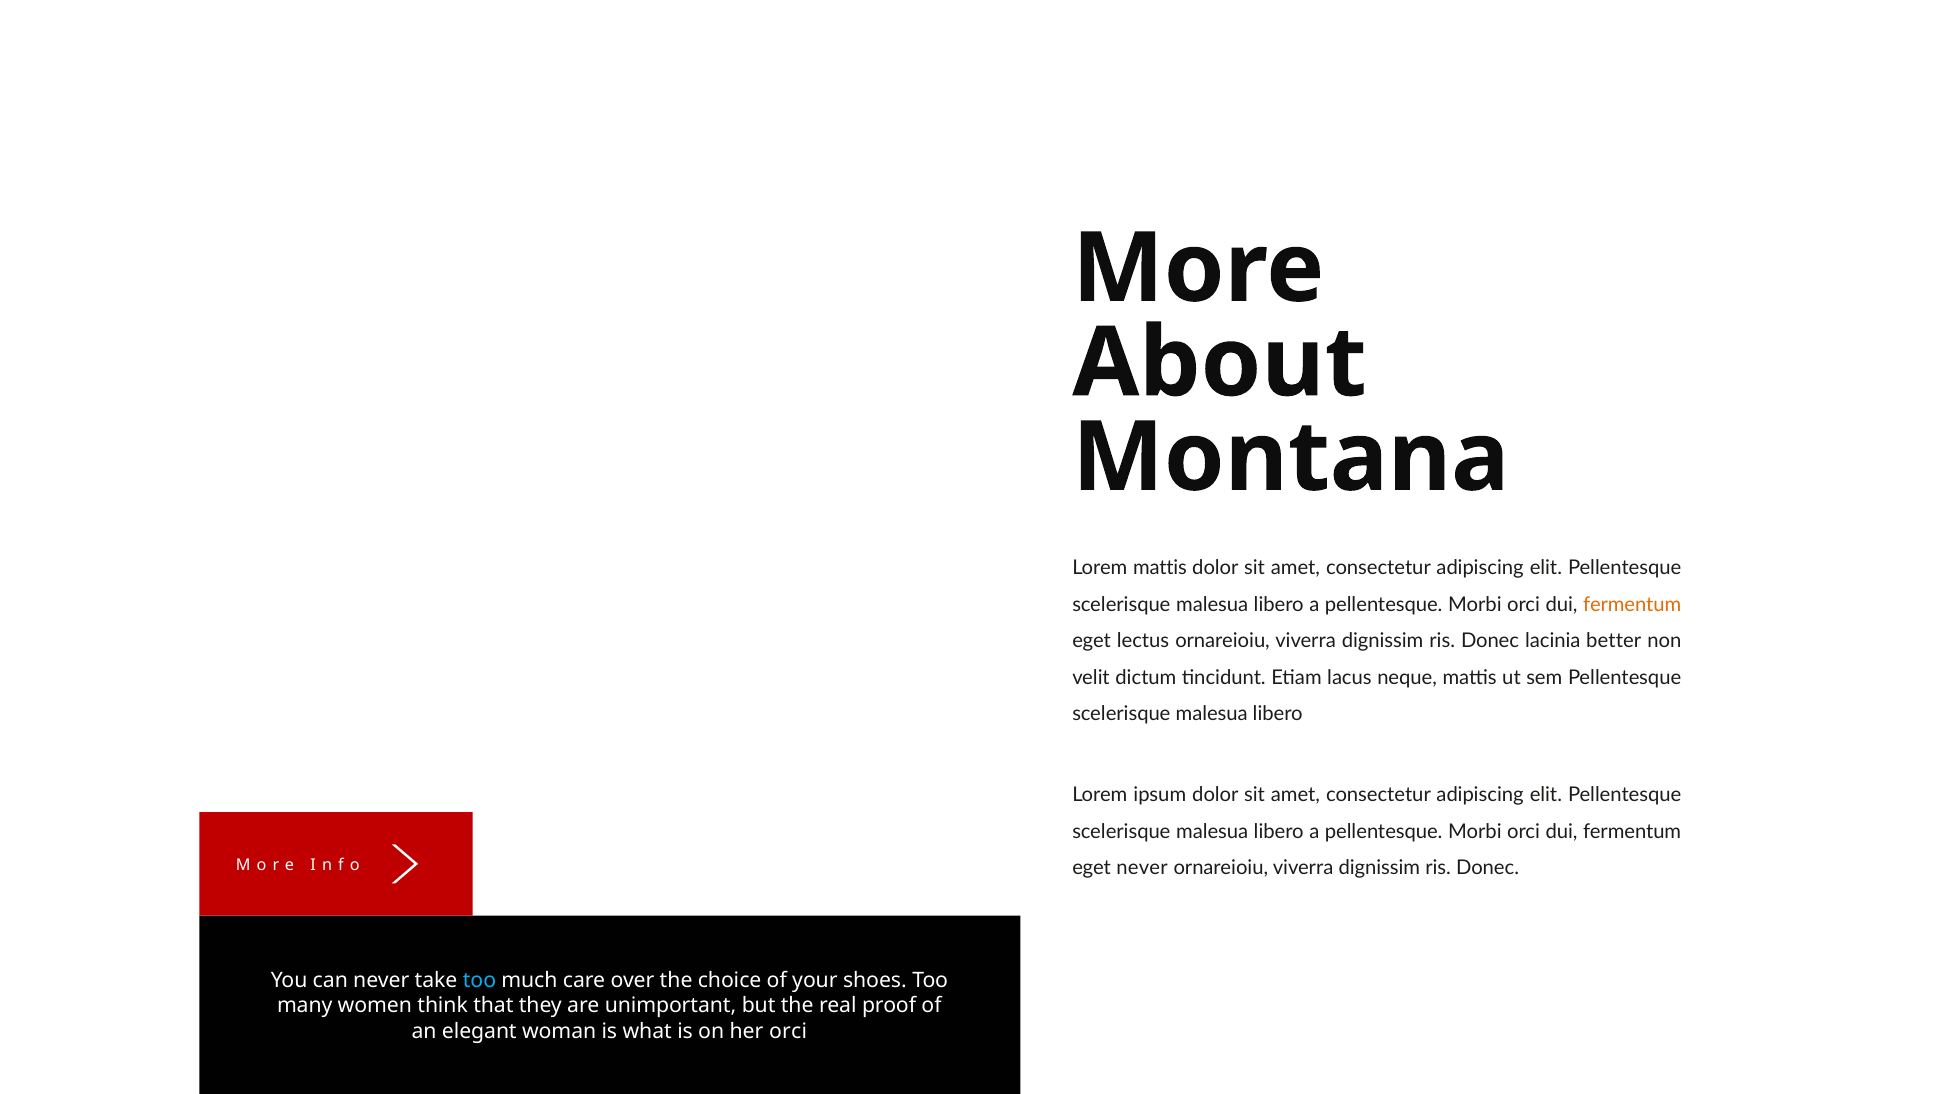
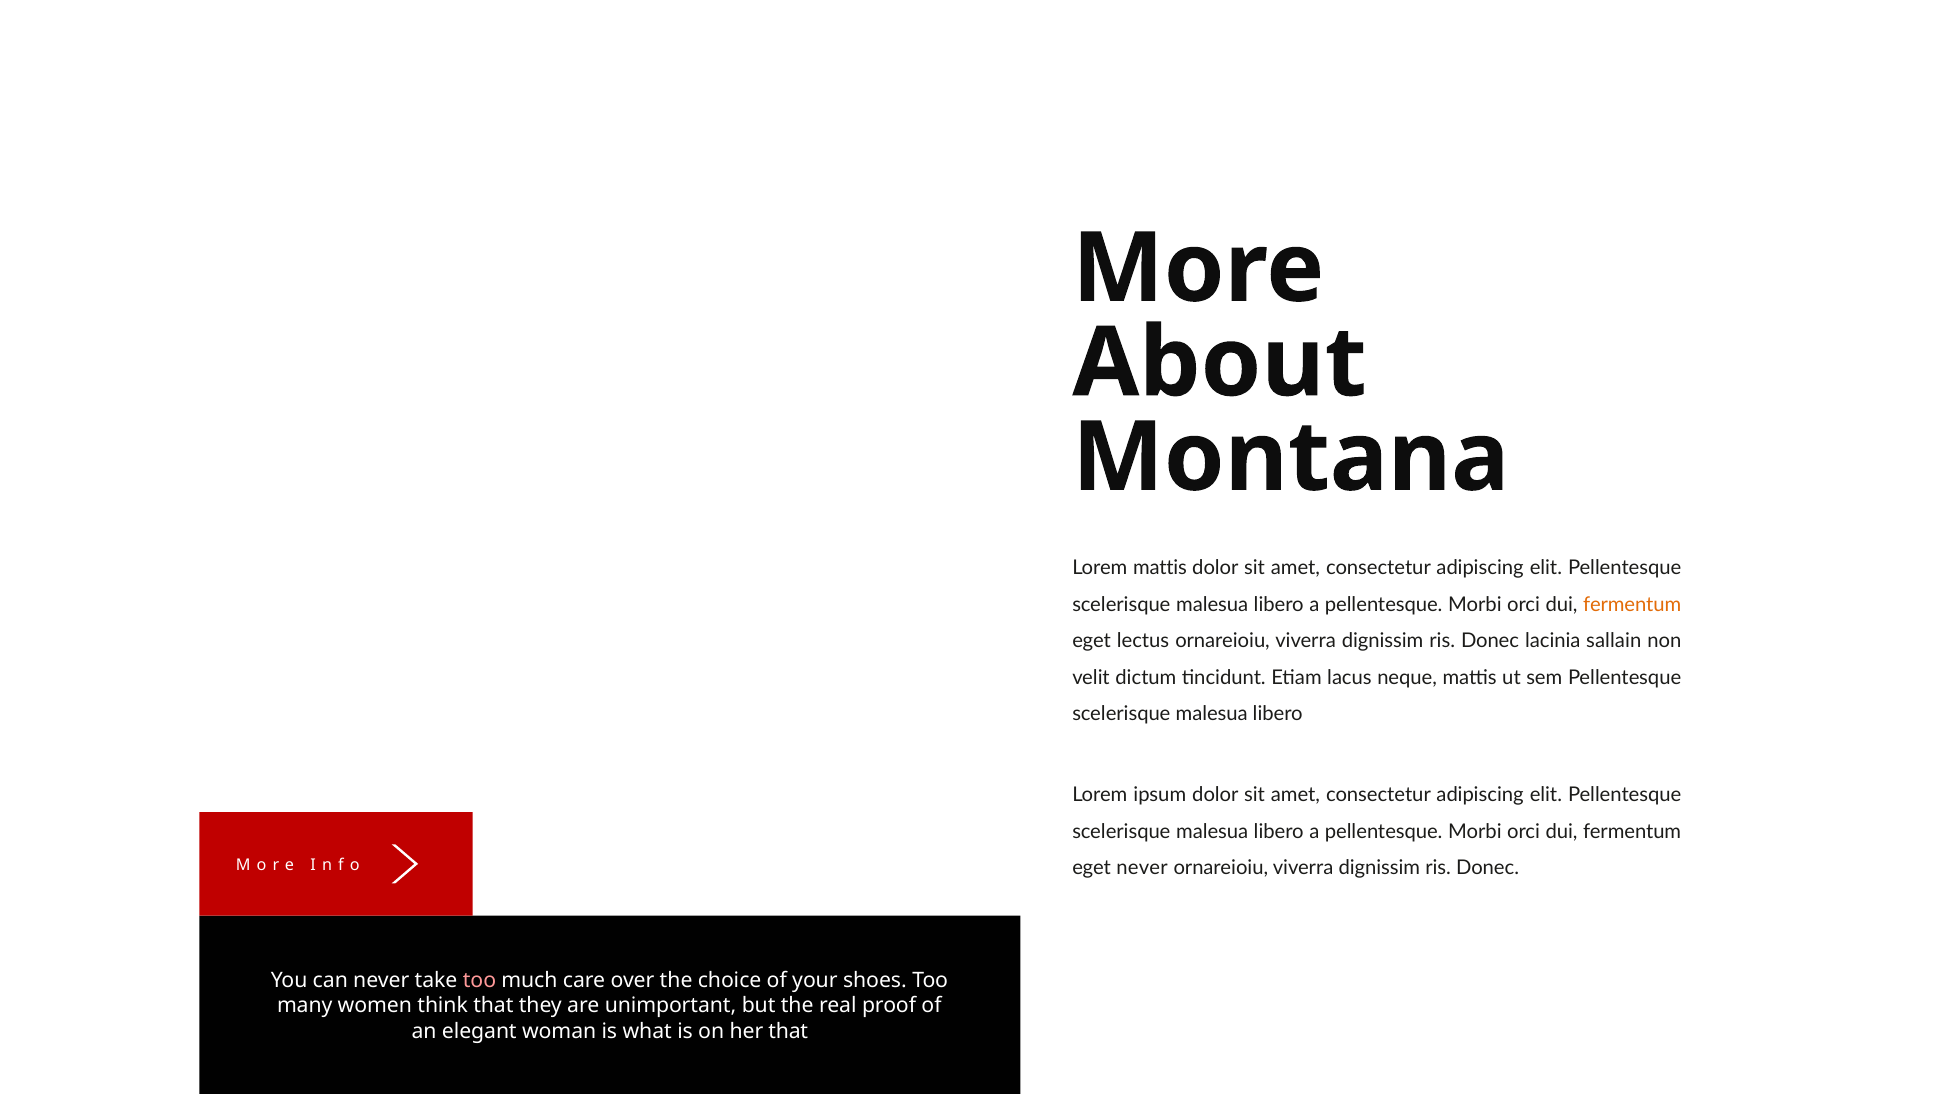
better: better -> sallain (1614, 641)
too colour: light blue -> pink (480, 980)
her orci: orci -> that (788, 1031)
